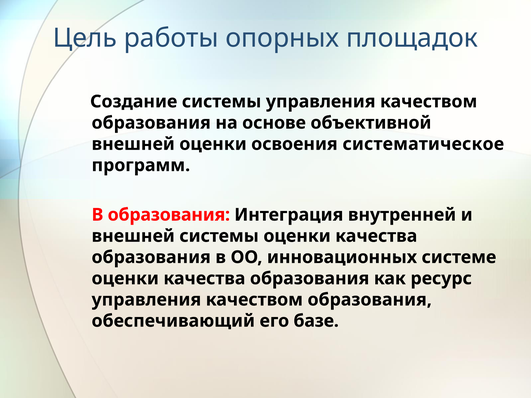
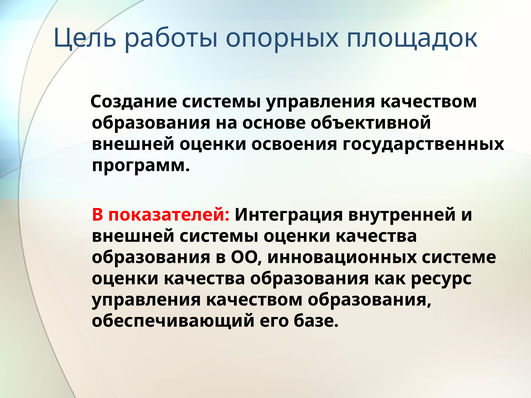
систематическое: систематическое -> государственных (423, 144)
В образования: образования -> показателей (169, 215)
